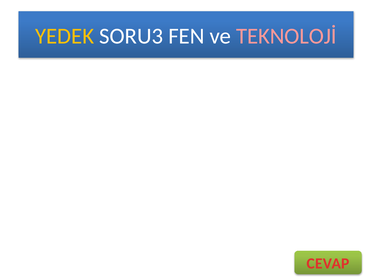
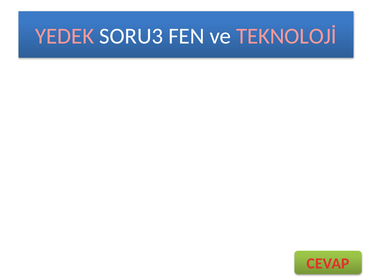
YEDEK colour: yellow -> pink (65, 36)
